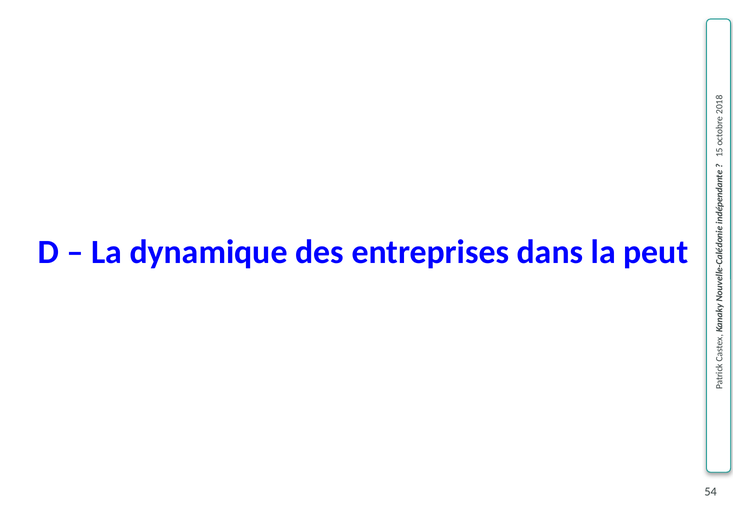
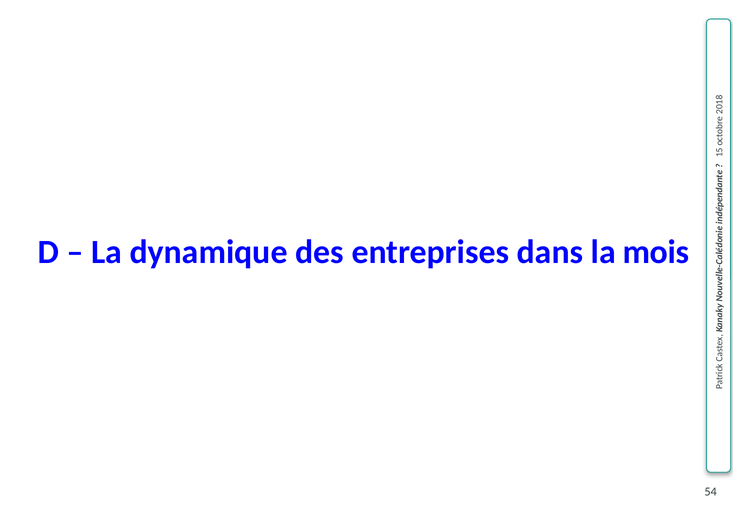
peut: peut -> mois (656, 252)
